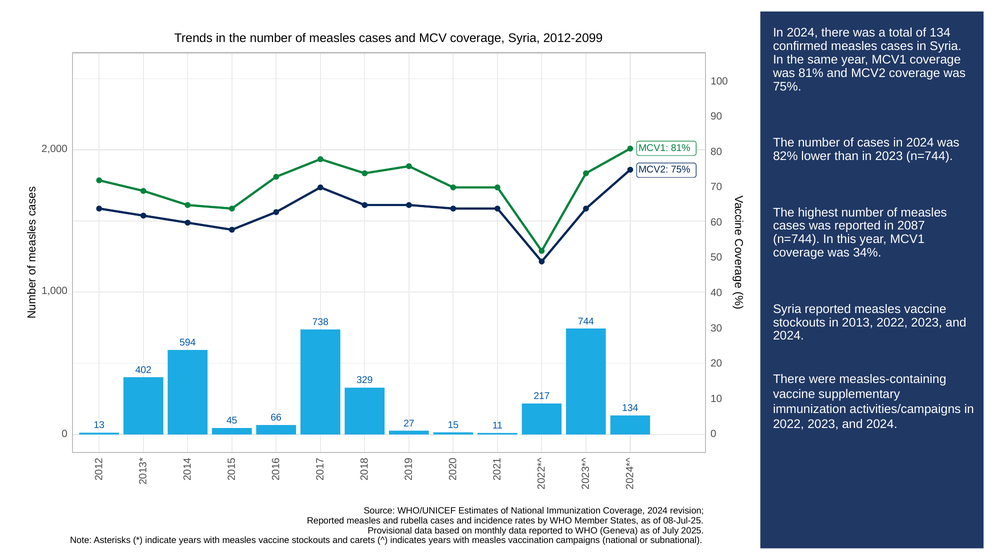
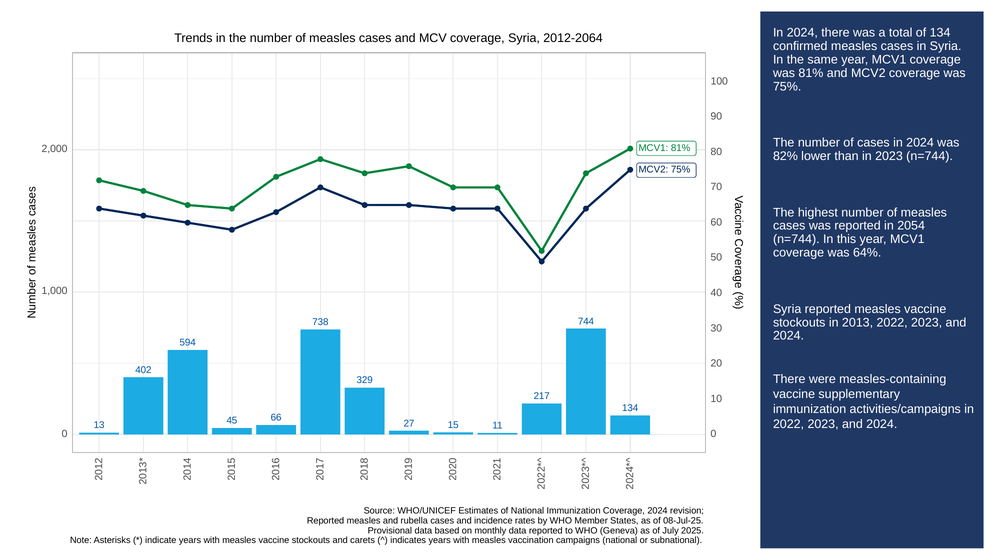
2012-2099: 2012-2099 -> 2012-2064 (573, 38)
2087: 2087 -> 2054 (911, 226)
34%: 34% -> 64% (867, 253)
